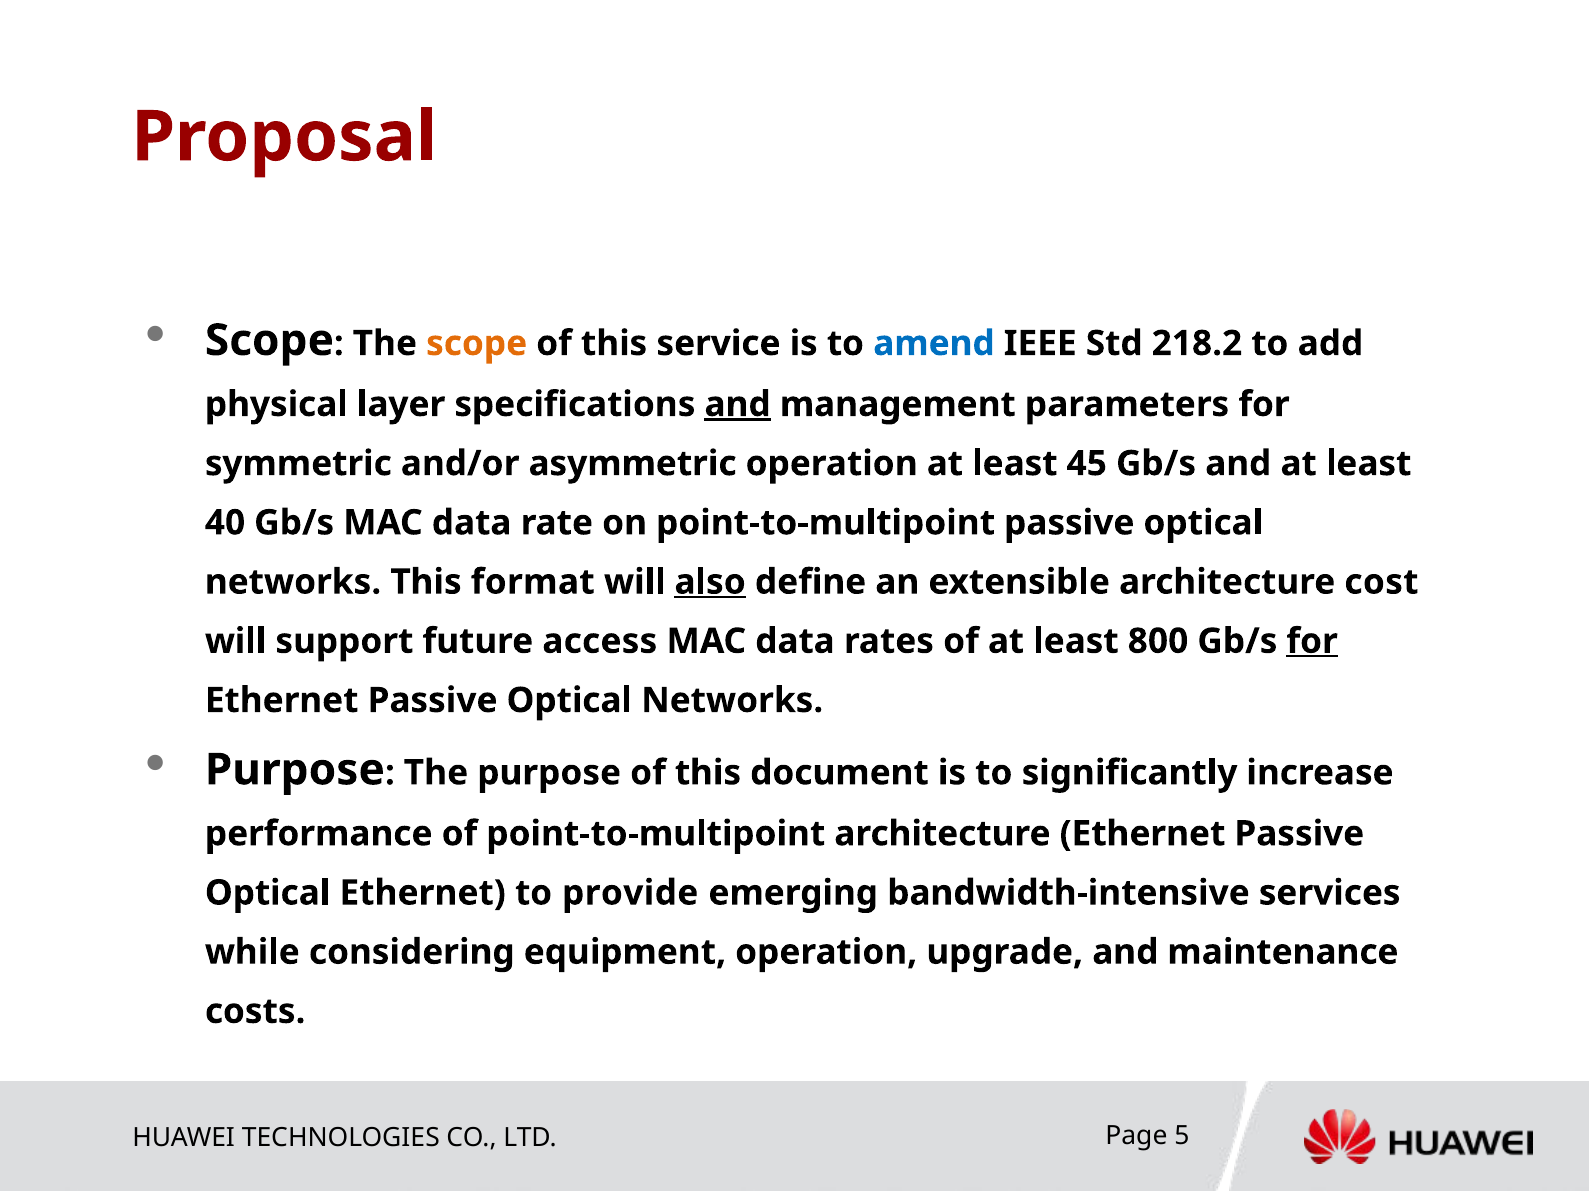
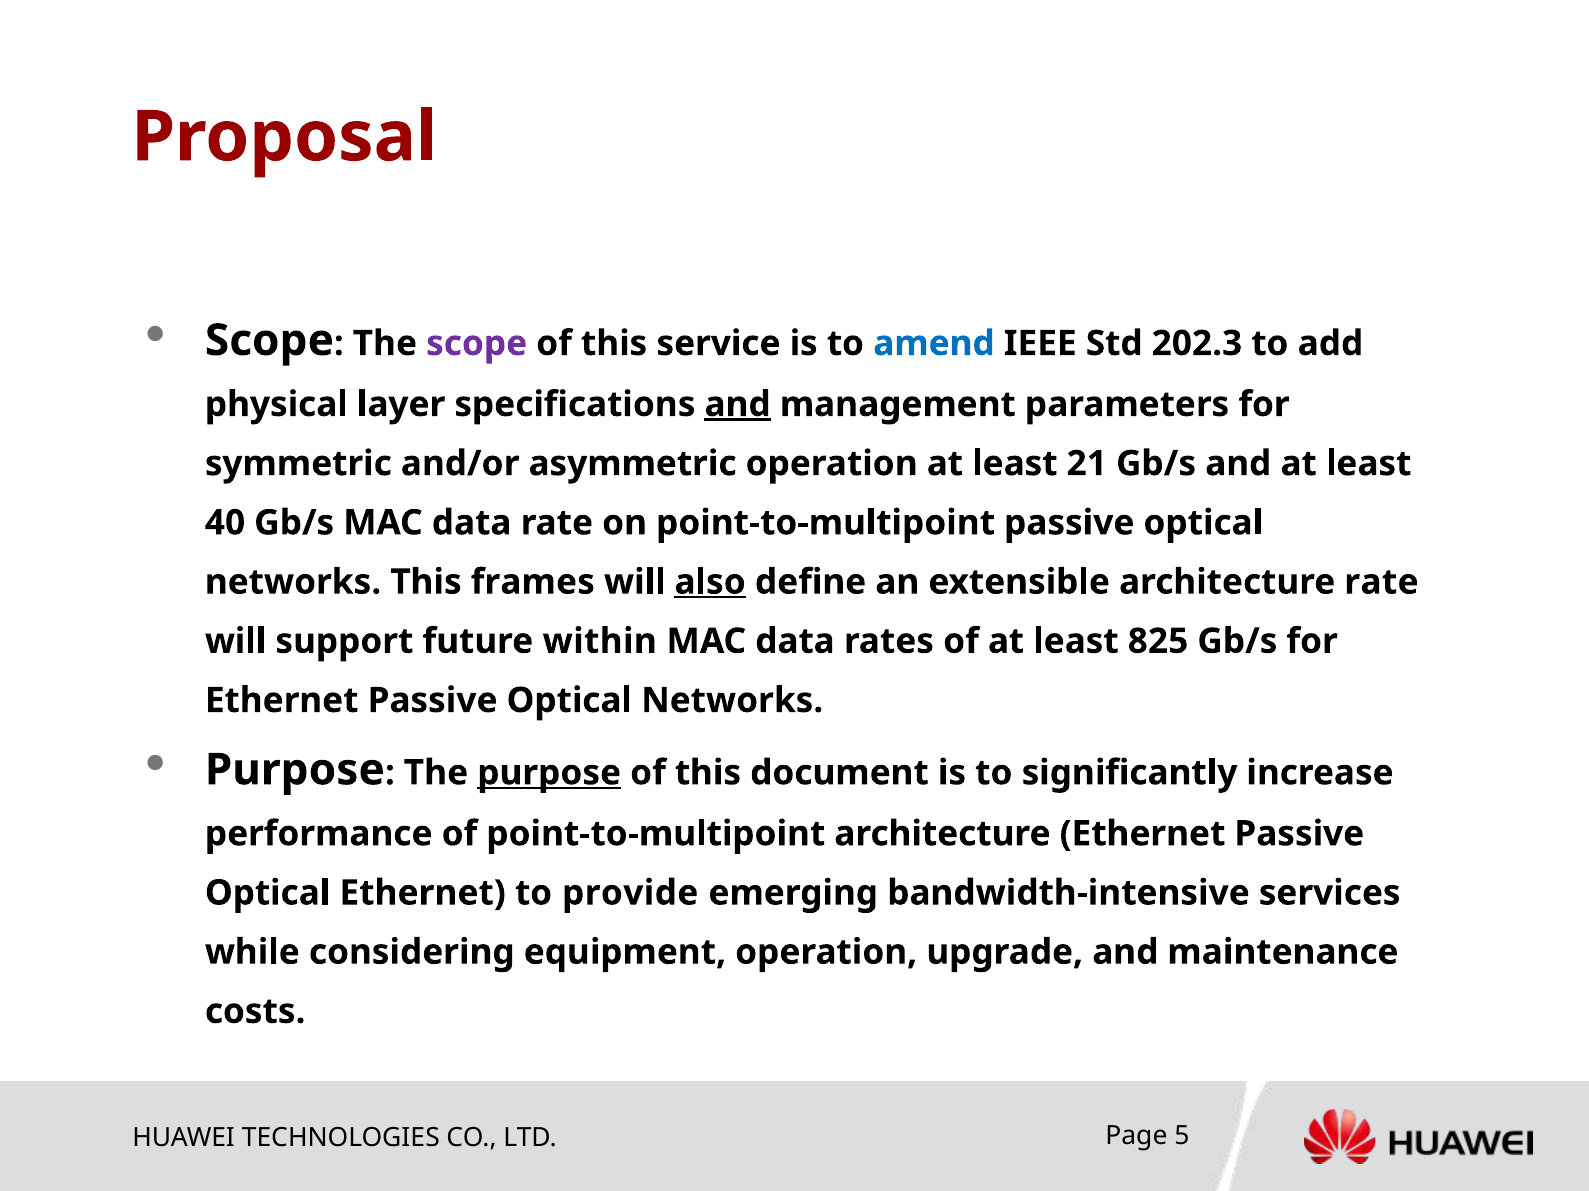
scope colour: orange -> purple (477, 344)
218.2: 218.2 -> 202.3 (1197, 344)
45: 45 -> 21 (1087, 464)
format: format -> frames (533, 582)
architecture cost: cost -> rate (1381, 582)
access: access -> within (600, 642)
800: 800 -> 825 (1158, 642)
for underline: present -> none (1312, 642)
purpose underline: none -> present (549, 773)
